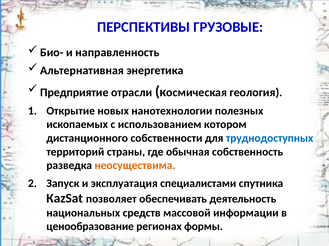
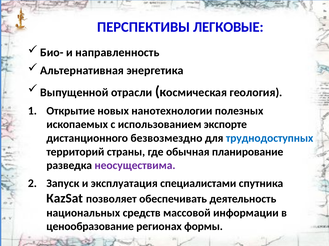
ГРУЗОВЫЕ: ГРУЗОВЫЕ -> ЛЕГКОВЫЕ (228, 27)
Предприятие: Предприятие -> Выпущенной (74, 93)
котором: котором -> экспорте (225, 125)
собственности: собственности -> безвозмездно (166, 139)
собственность: собственность -> планирование (248, 152)
неосуществима colour: orange -> purple (135, 166)
